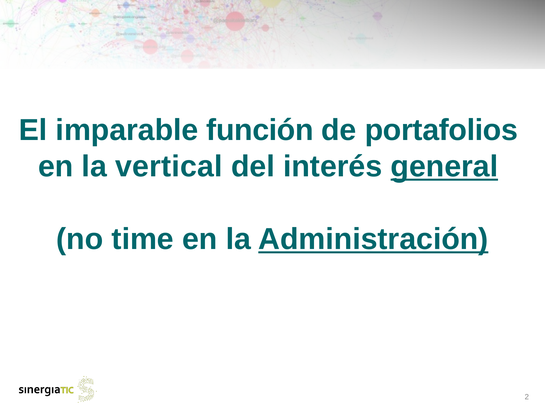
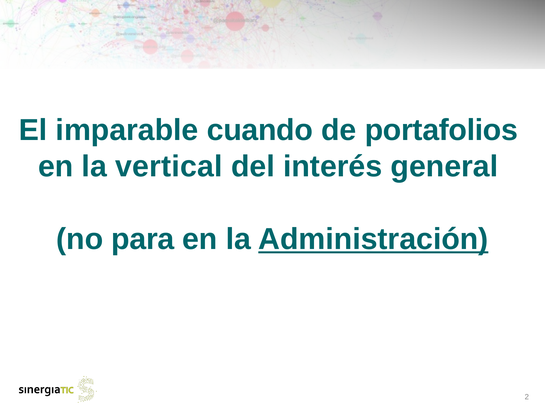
función: función -> cuando (260, 130)
general underline: present -> none (444, 166)
time: time -> para (143, 239)
